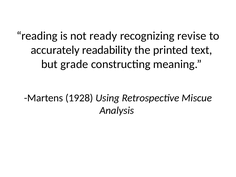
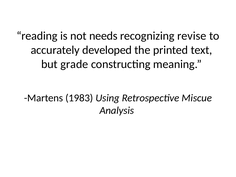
ready: ready -> needs (103, 36)
readability: readability -> developed (107, 50)
1928: 1928 -> 1983 (79, 98)
